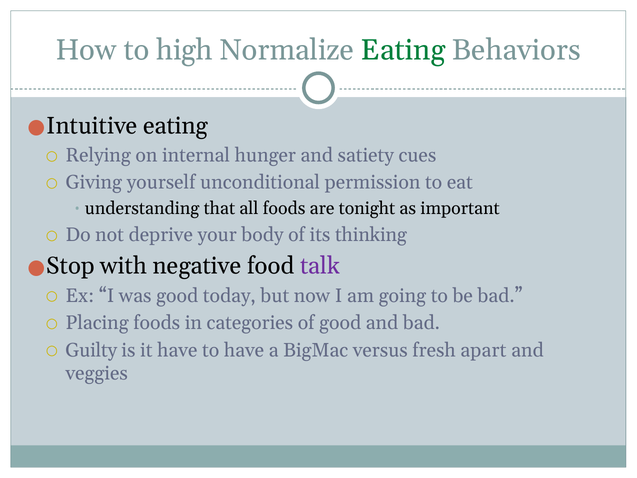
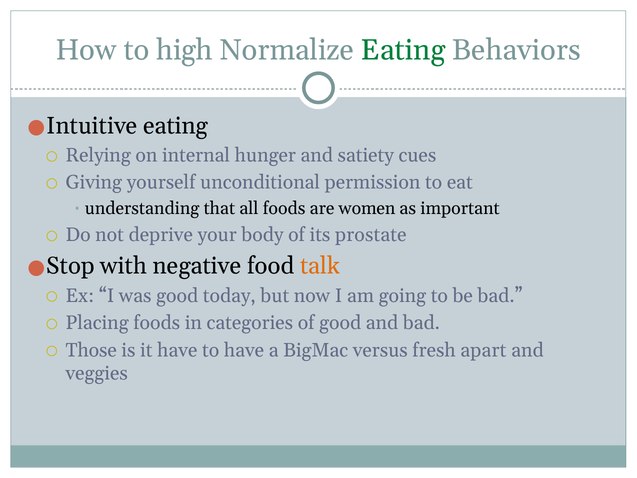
tonight: tonight -> women (367, 208)
thinking: thinking -> prostate (371, 235)
talk colour: purple -> orange (320, 266)
Guilty: Guilty -> Those (91, 350)
